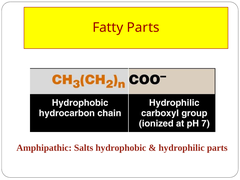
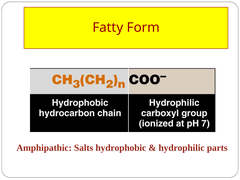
Fatty Parts: Parts -> Form (143, 27)
